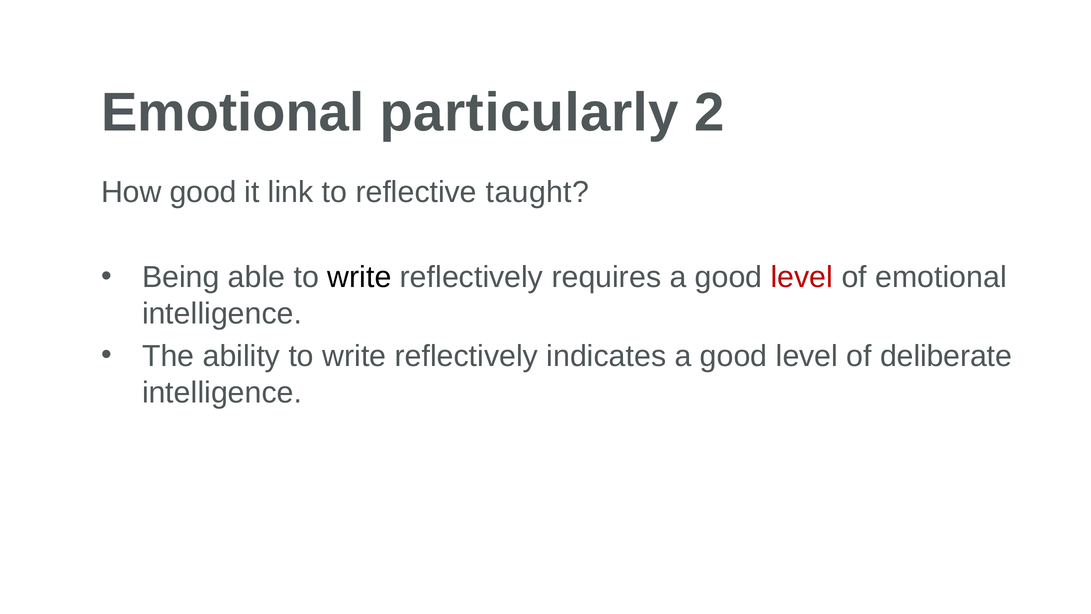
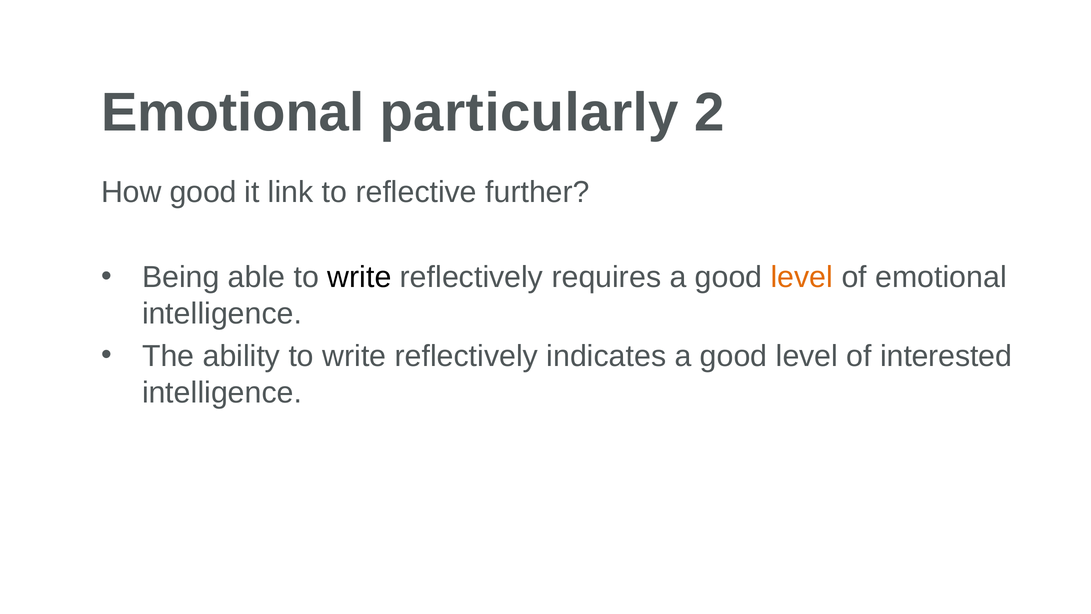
taught: taught -> further (538, 192)
level colour: red -> orange (802, 277)
deliberate: deliberate -> interested (946, 356)
